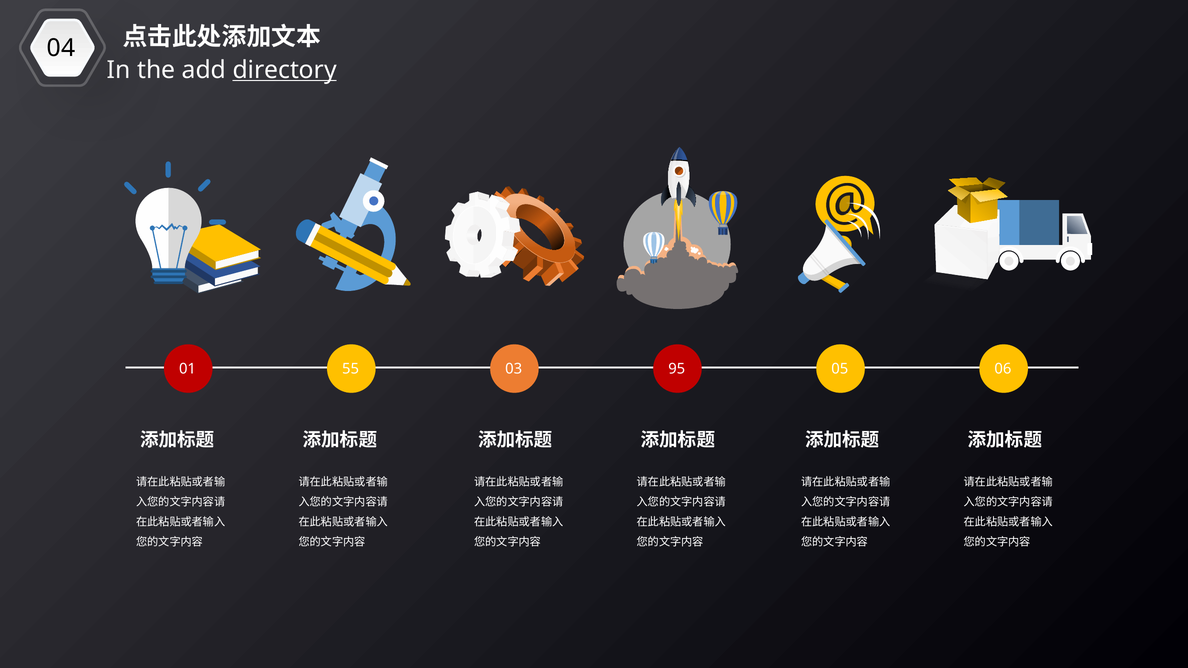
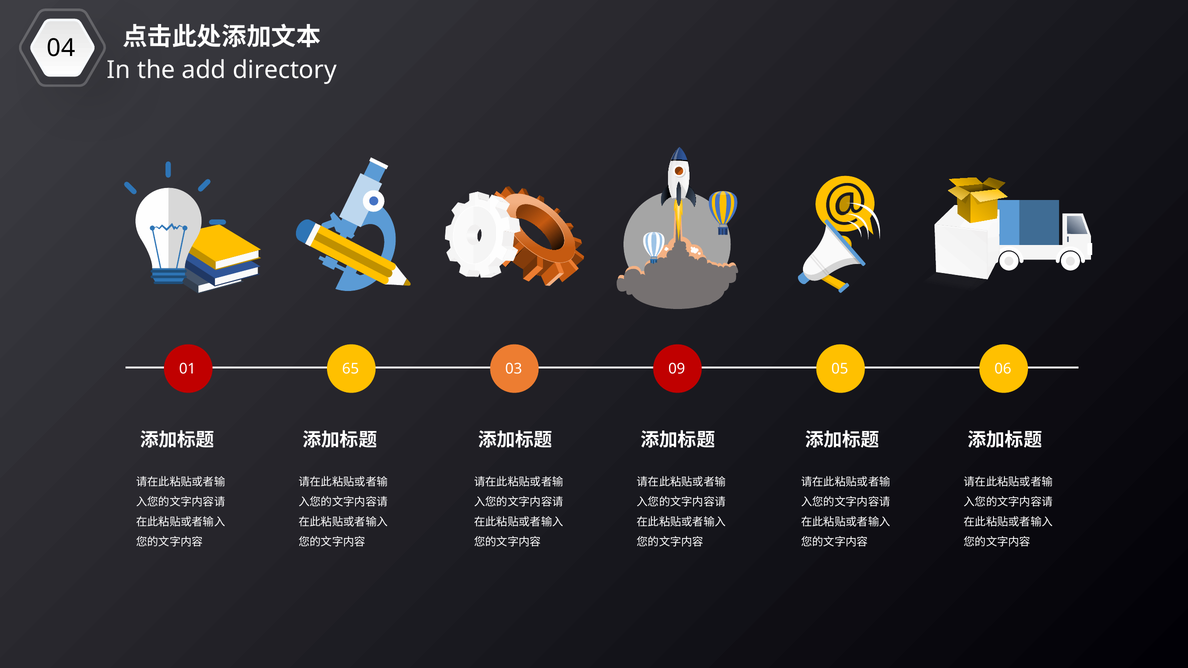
directory underline: present -> none (285, 70)
55: 55 -> 65 (351, 369)
95: 95 -> 09 (677, 369)
